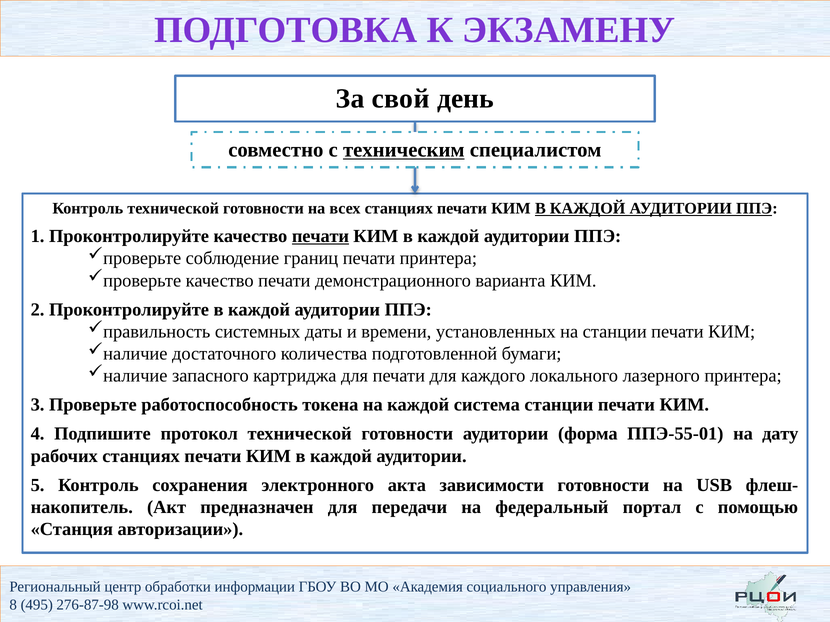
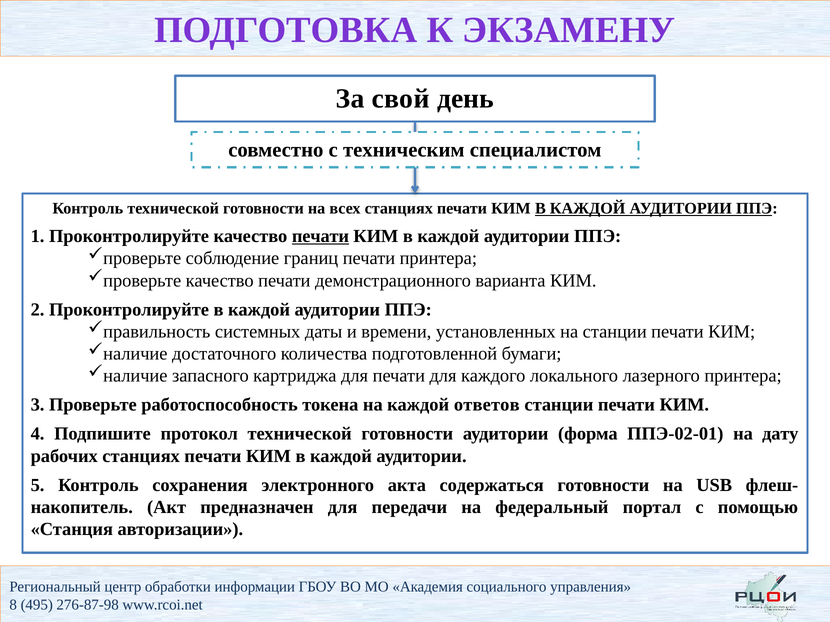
техническим underline: present -> none (404, 150)
система: система -> ответов (487, 405)
ППЭ-55-01: ППЭ-55-01 -> ППЭ-02-01 (675, 434)
зависимости: зависимости -> содержаться (492, 485)
